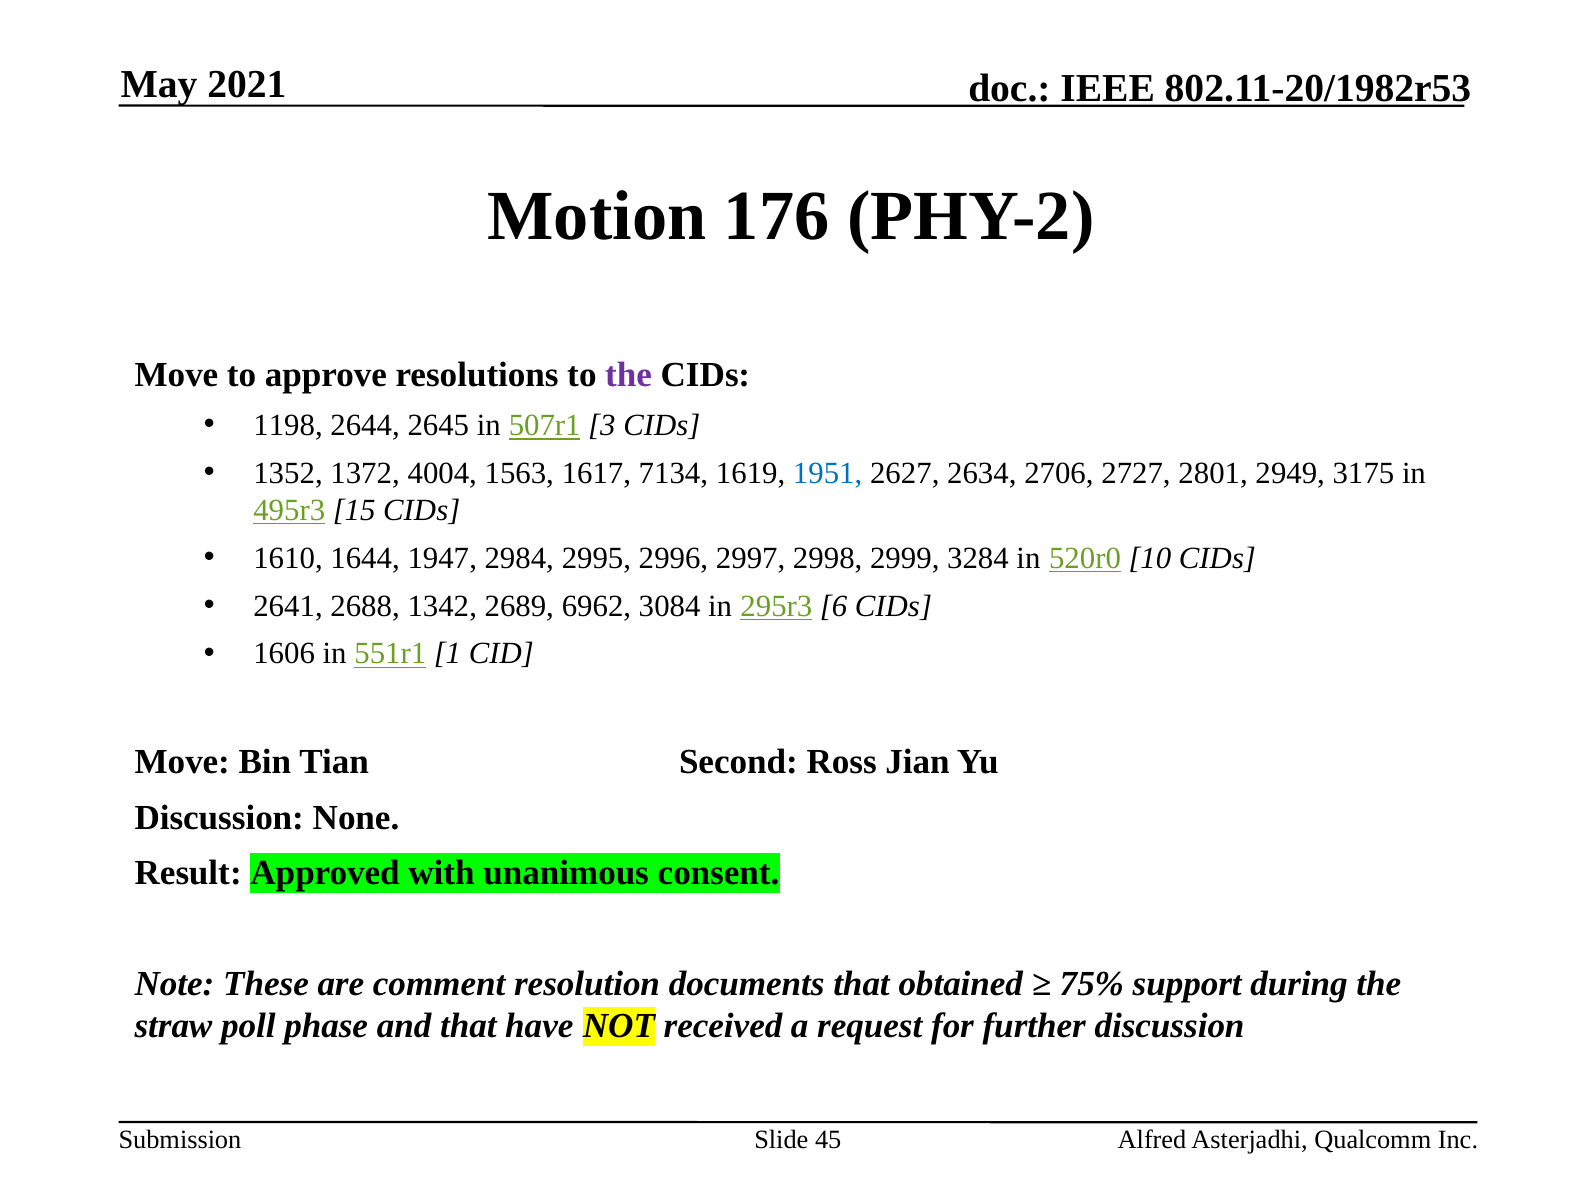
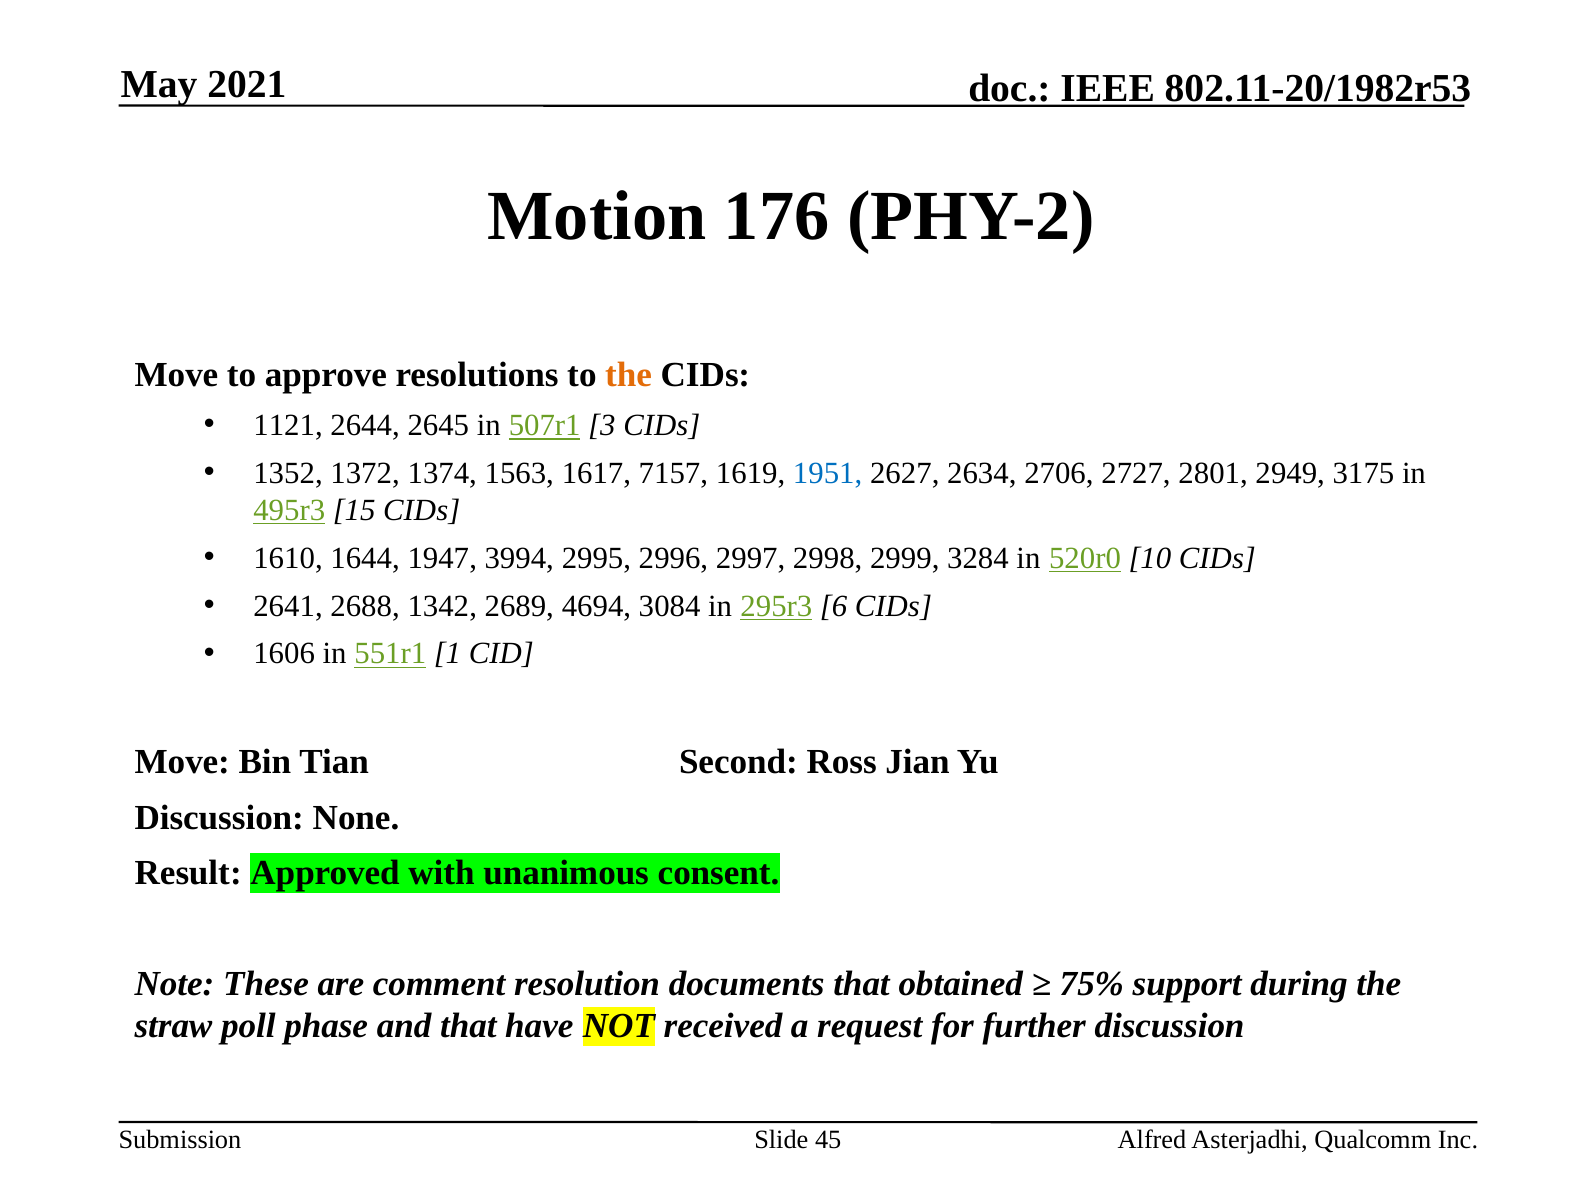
the colour: purple -> orange (629, 374)
1198: 1198 -> 1121 (288, 425)
4004: 4004 -> 1374 (442, 473)
7134: 7134 -> 7157 (673, 473)
2984: 2984 -> 3994 (519, 558)
6962: 6962 -> 4694 (596, 605)
